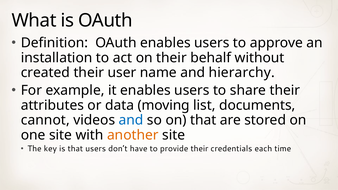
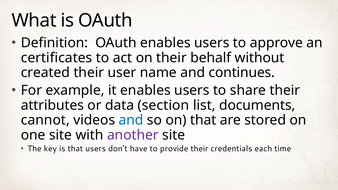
installation: installation -> certificates (57, 58)
hierarchy: hierarchy -> continues (242, 73)
moving: moving -> section (163, 105)
another colour: orange -> purple (133, 135)
